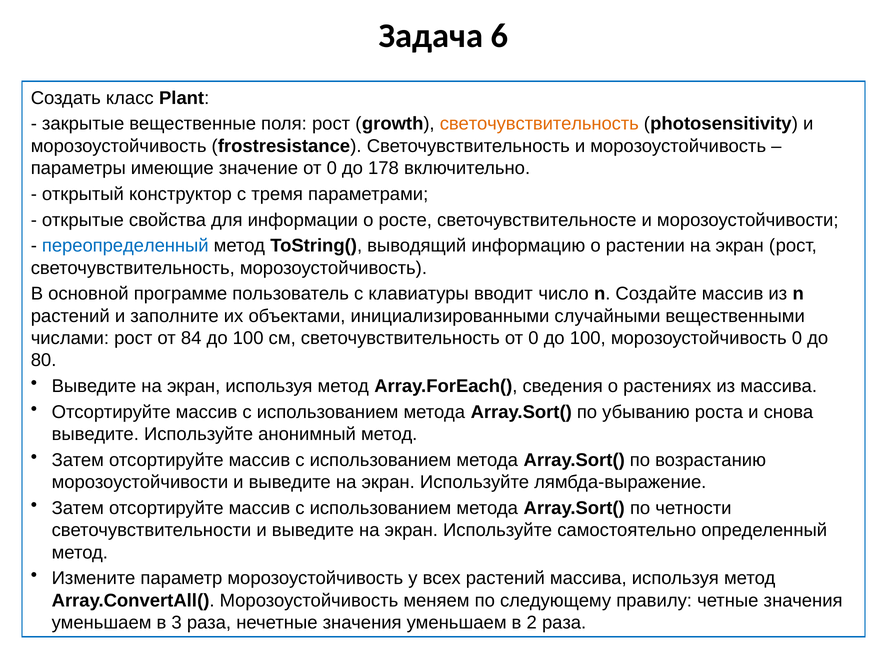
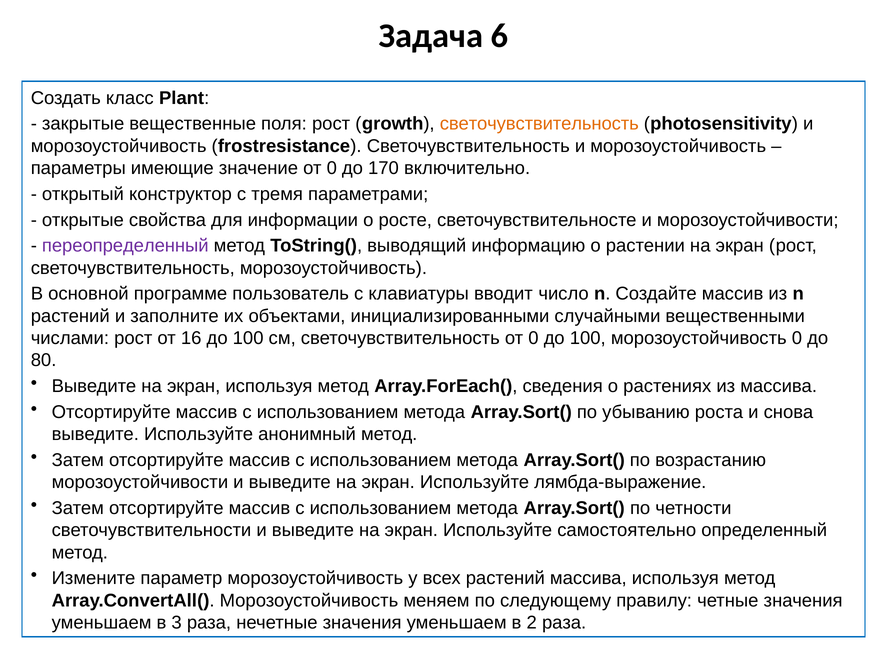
178: 178 -> 170 (383, 168)
переопределенный colour: blue -> purple (125, 246)
84: 84 -> 16 (191, 338)
